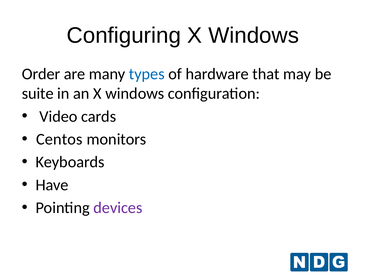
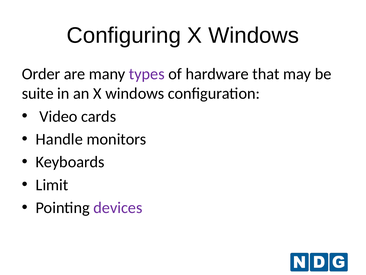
types colour: blue -> purple (147, 74)
Centos: Centos -> Handle (59, 139)
Have: Have -> Limit (52, 185)
